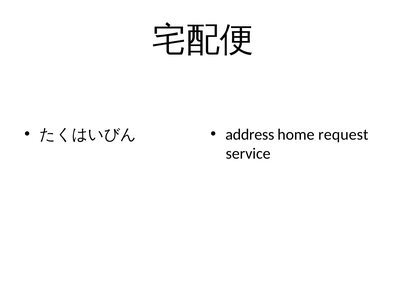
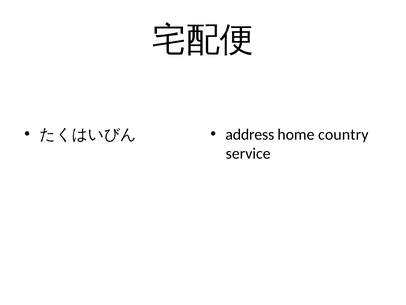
request: request -> country (343, 134)
